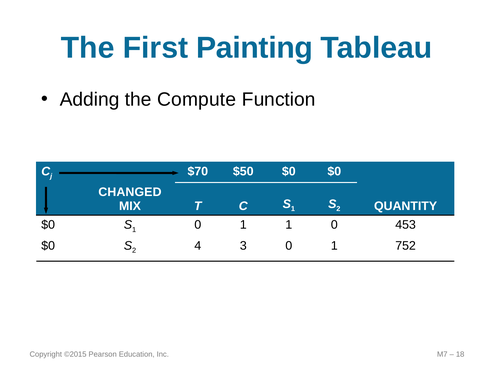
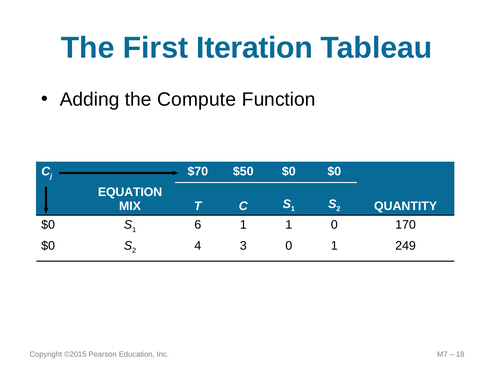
Painting: Painting -> Iteration (255, 48)
CHANGED: CHANGED -> EQUATION (130, 192)
0: 0 -> 6 (198, 225)
453: 453 -> 170 (406, 225)
752: 752 -> 249 (406, 245)
